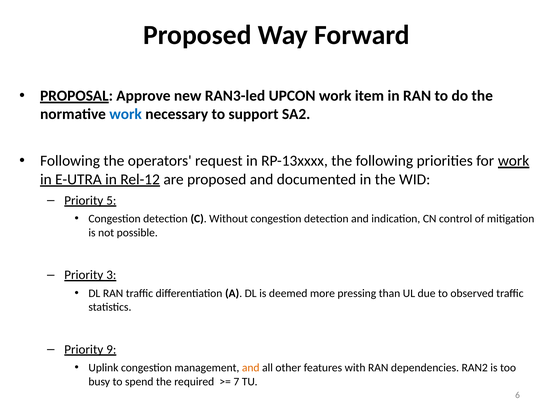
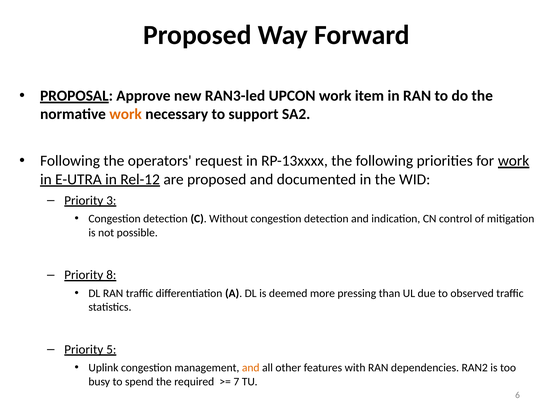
work colour: blue -> orange (126, 114)
5: 5 -> 3 (111, 201)
3: 3 -> 8 (111, 275)
9: 9 -> 5 (111, 350)
